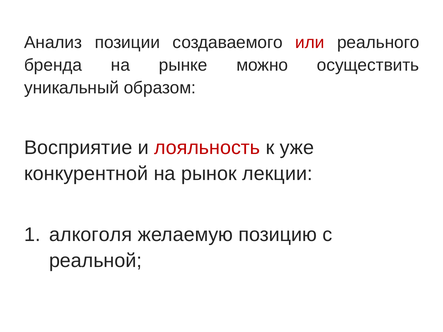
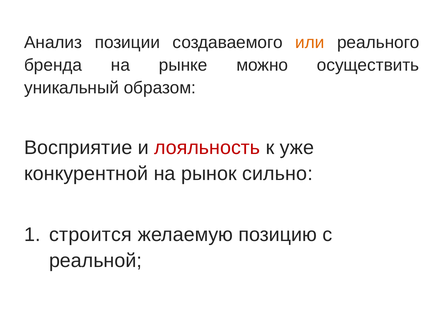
или colour: red -> orange (310, 42)
лекции: лекции -> сильно (277, 174)
алкоголя: алкоголя -> строится (91, 235)
